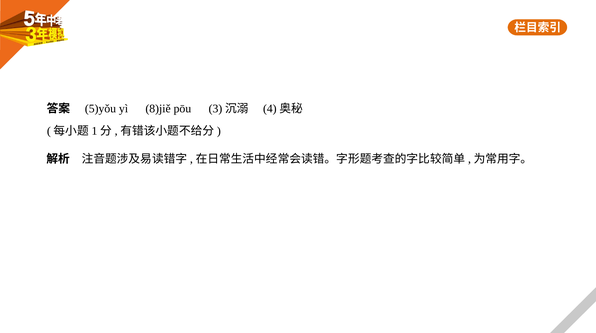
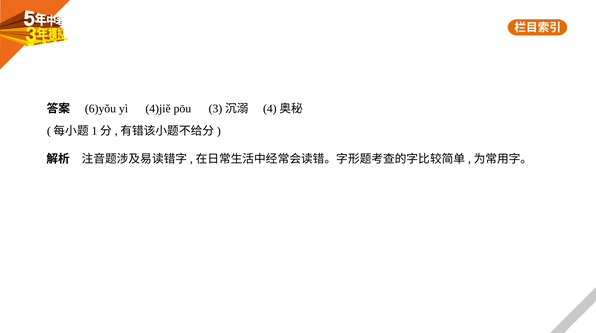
5)yǒu: 5)yǒu -> 6)yǒu (100, 109)
8)jiě: 8)jiě -> 4)jiě (158, 109)
